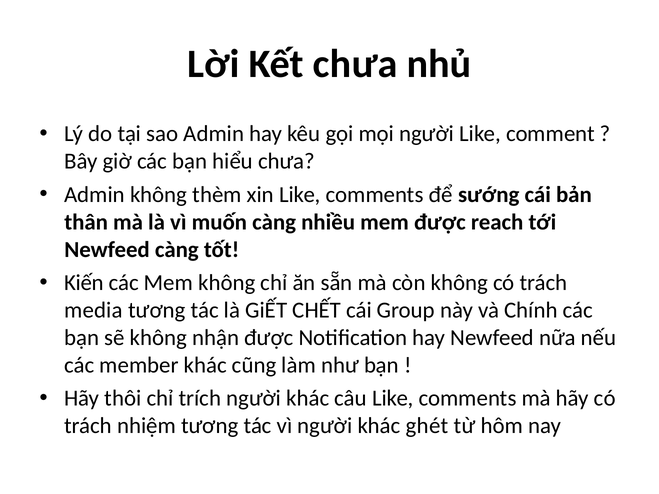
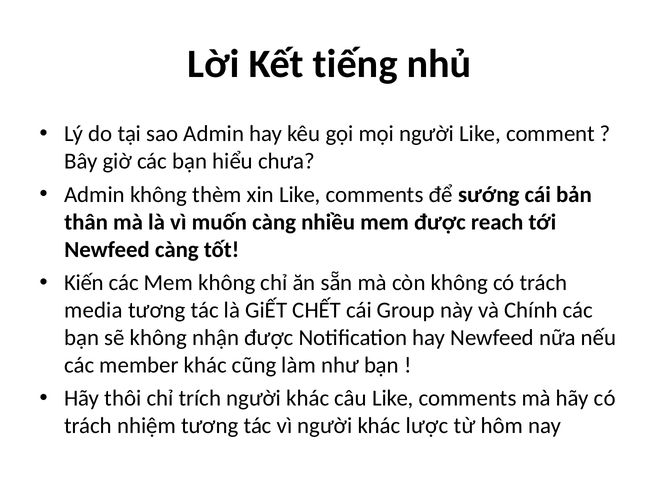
Kết chưa: chưa -> tiếng (355, 64)
ghét: ghét -> lược (427, 426)
